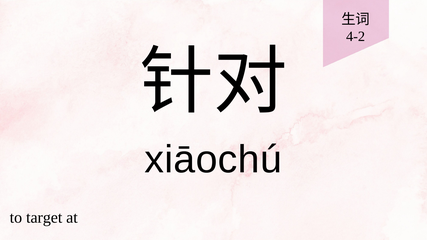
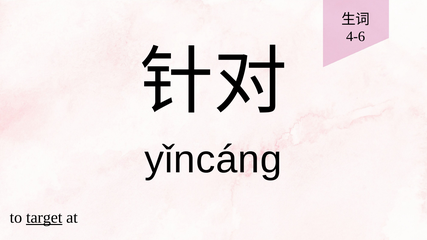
4-2: 4-2 -> 4-6 (356, 36)
xiāochú: xiāochú -> yǐncáng (213, 160)
target underline: none -> present (44, 218)
